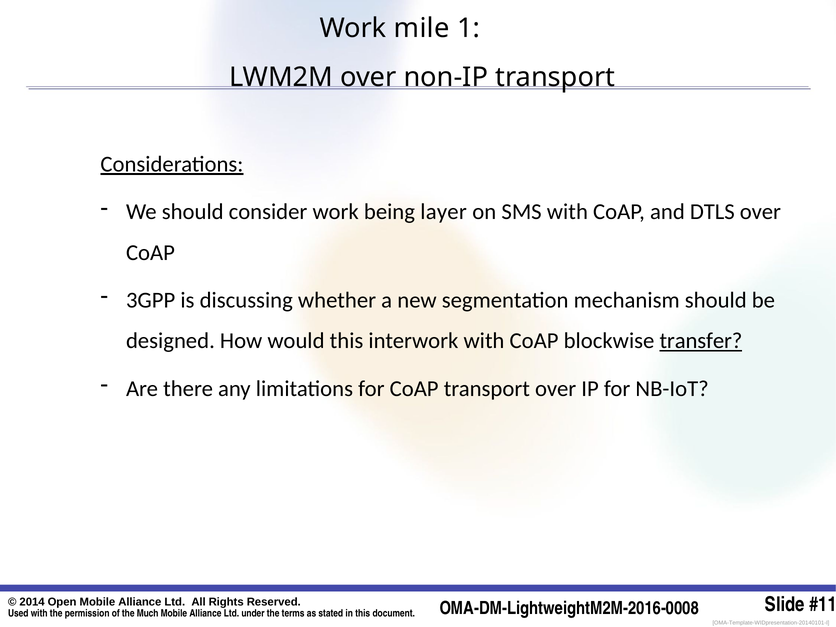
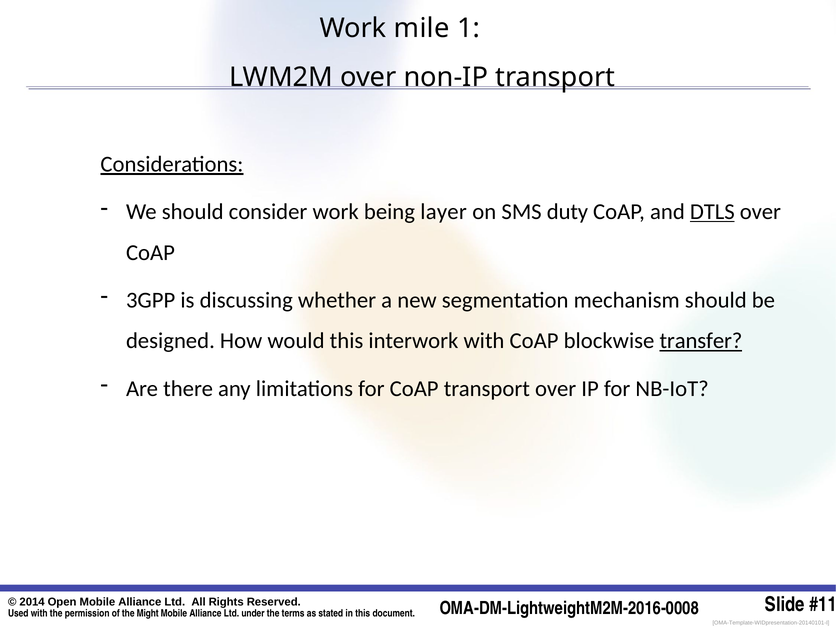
SMS with: with -> duty (567, 212)
DTLS underline: none -> present (712, 212)
Much: Much -> Might (148, 614)
